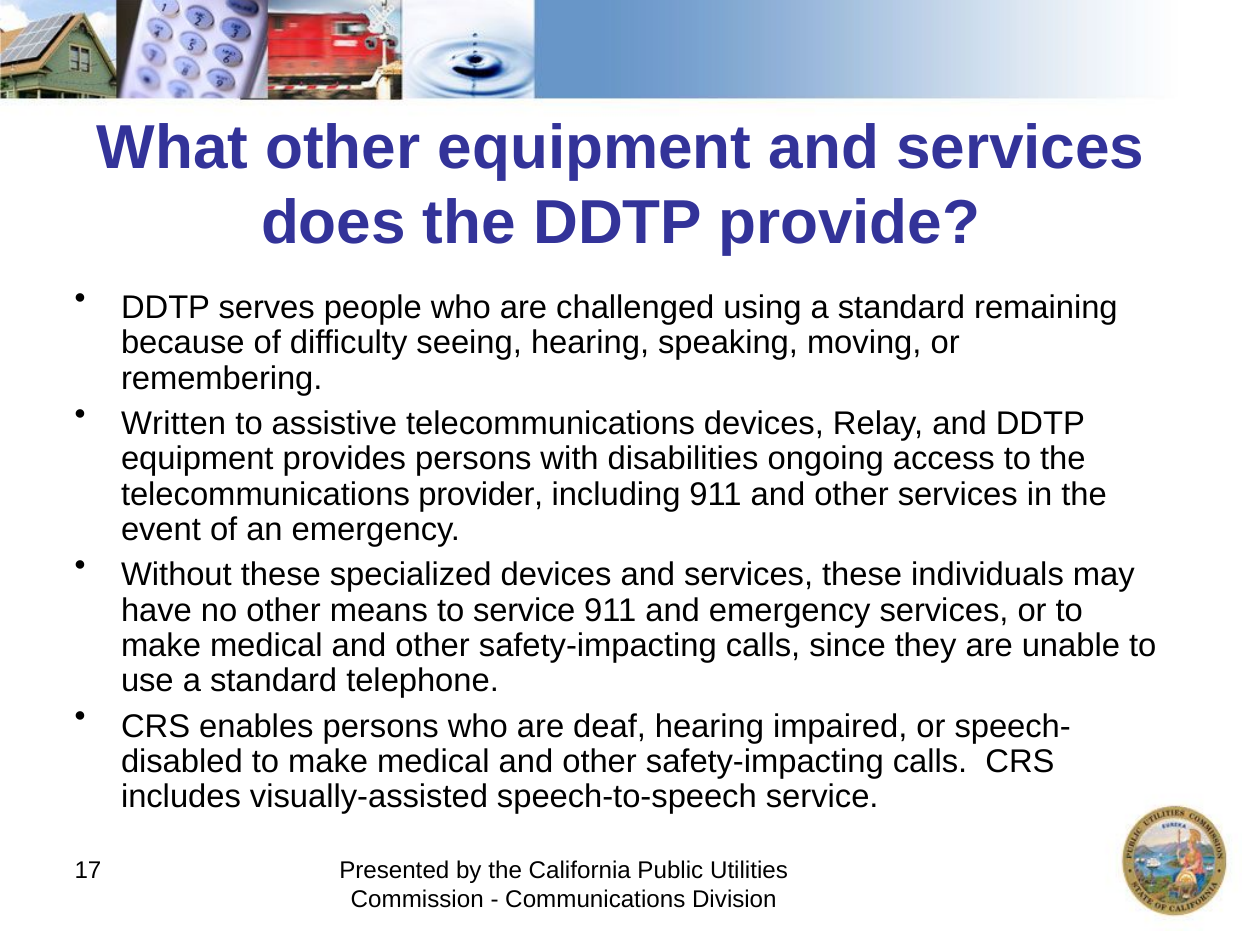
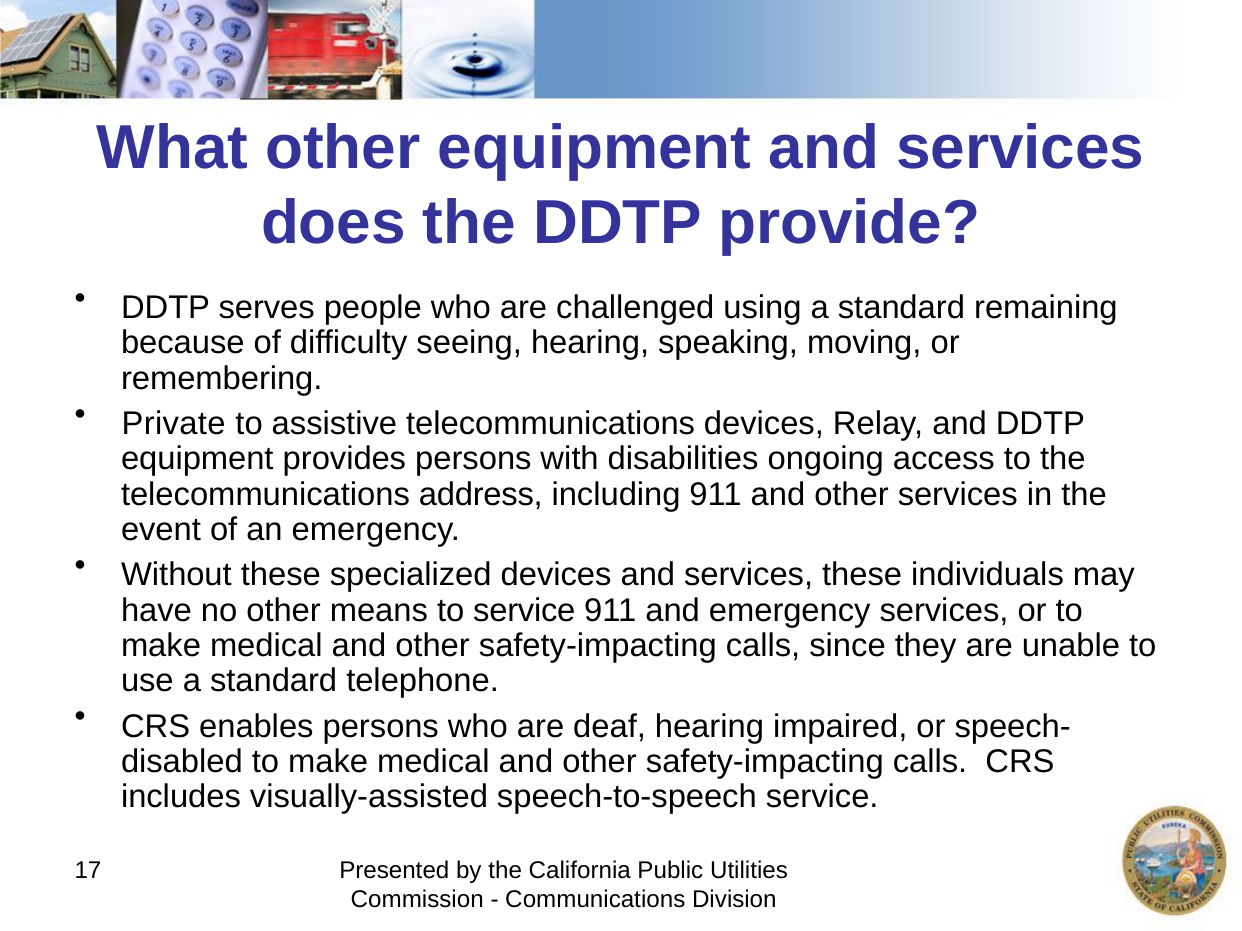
Written: Written -> Private (174, 424)
provider: provider -> address (481, 495)
